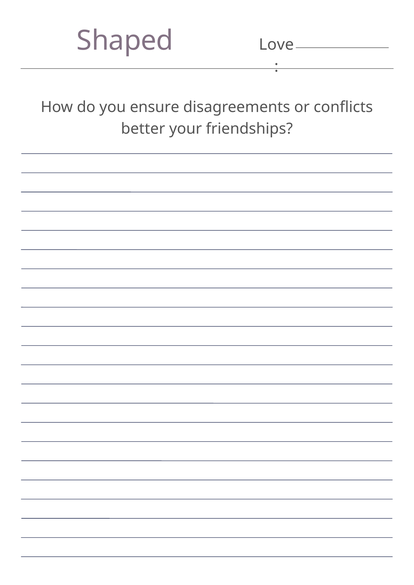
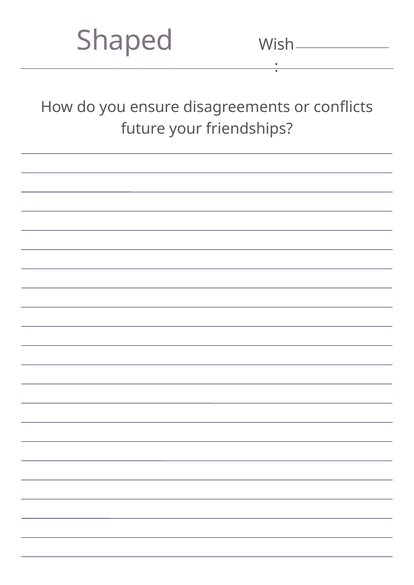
Love: Love -> Wish (276, 45)
better: better -> future (143, 129)
